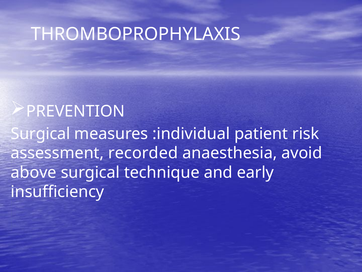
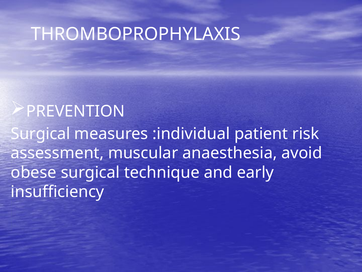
recorded: recorded -> muscular (143, 153)
above: above -> obese (34, 172)
